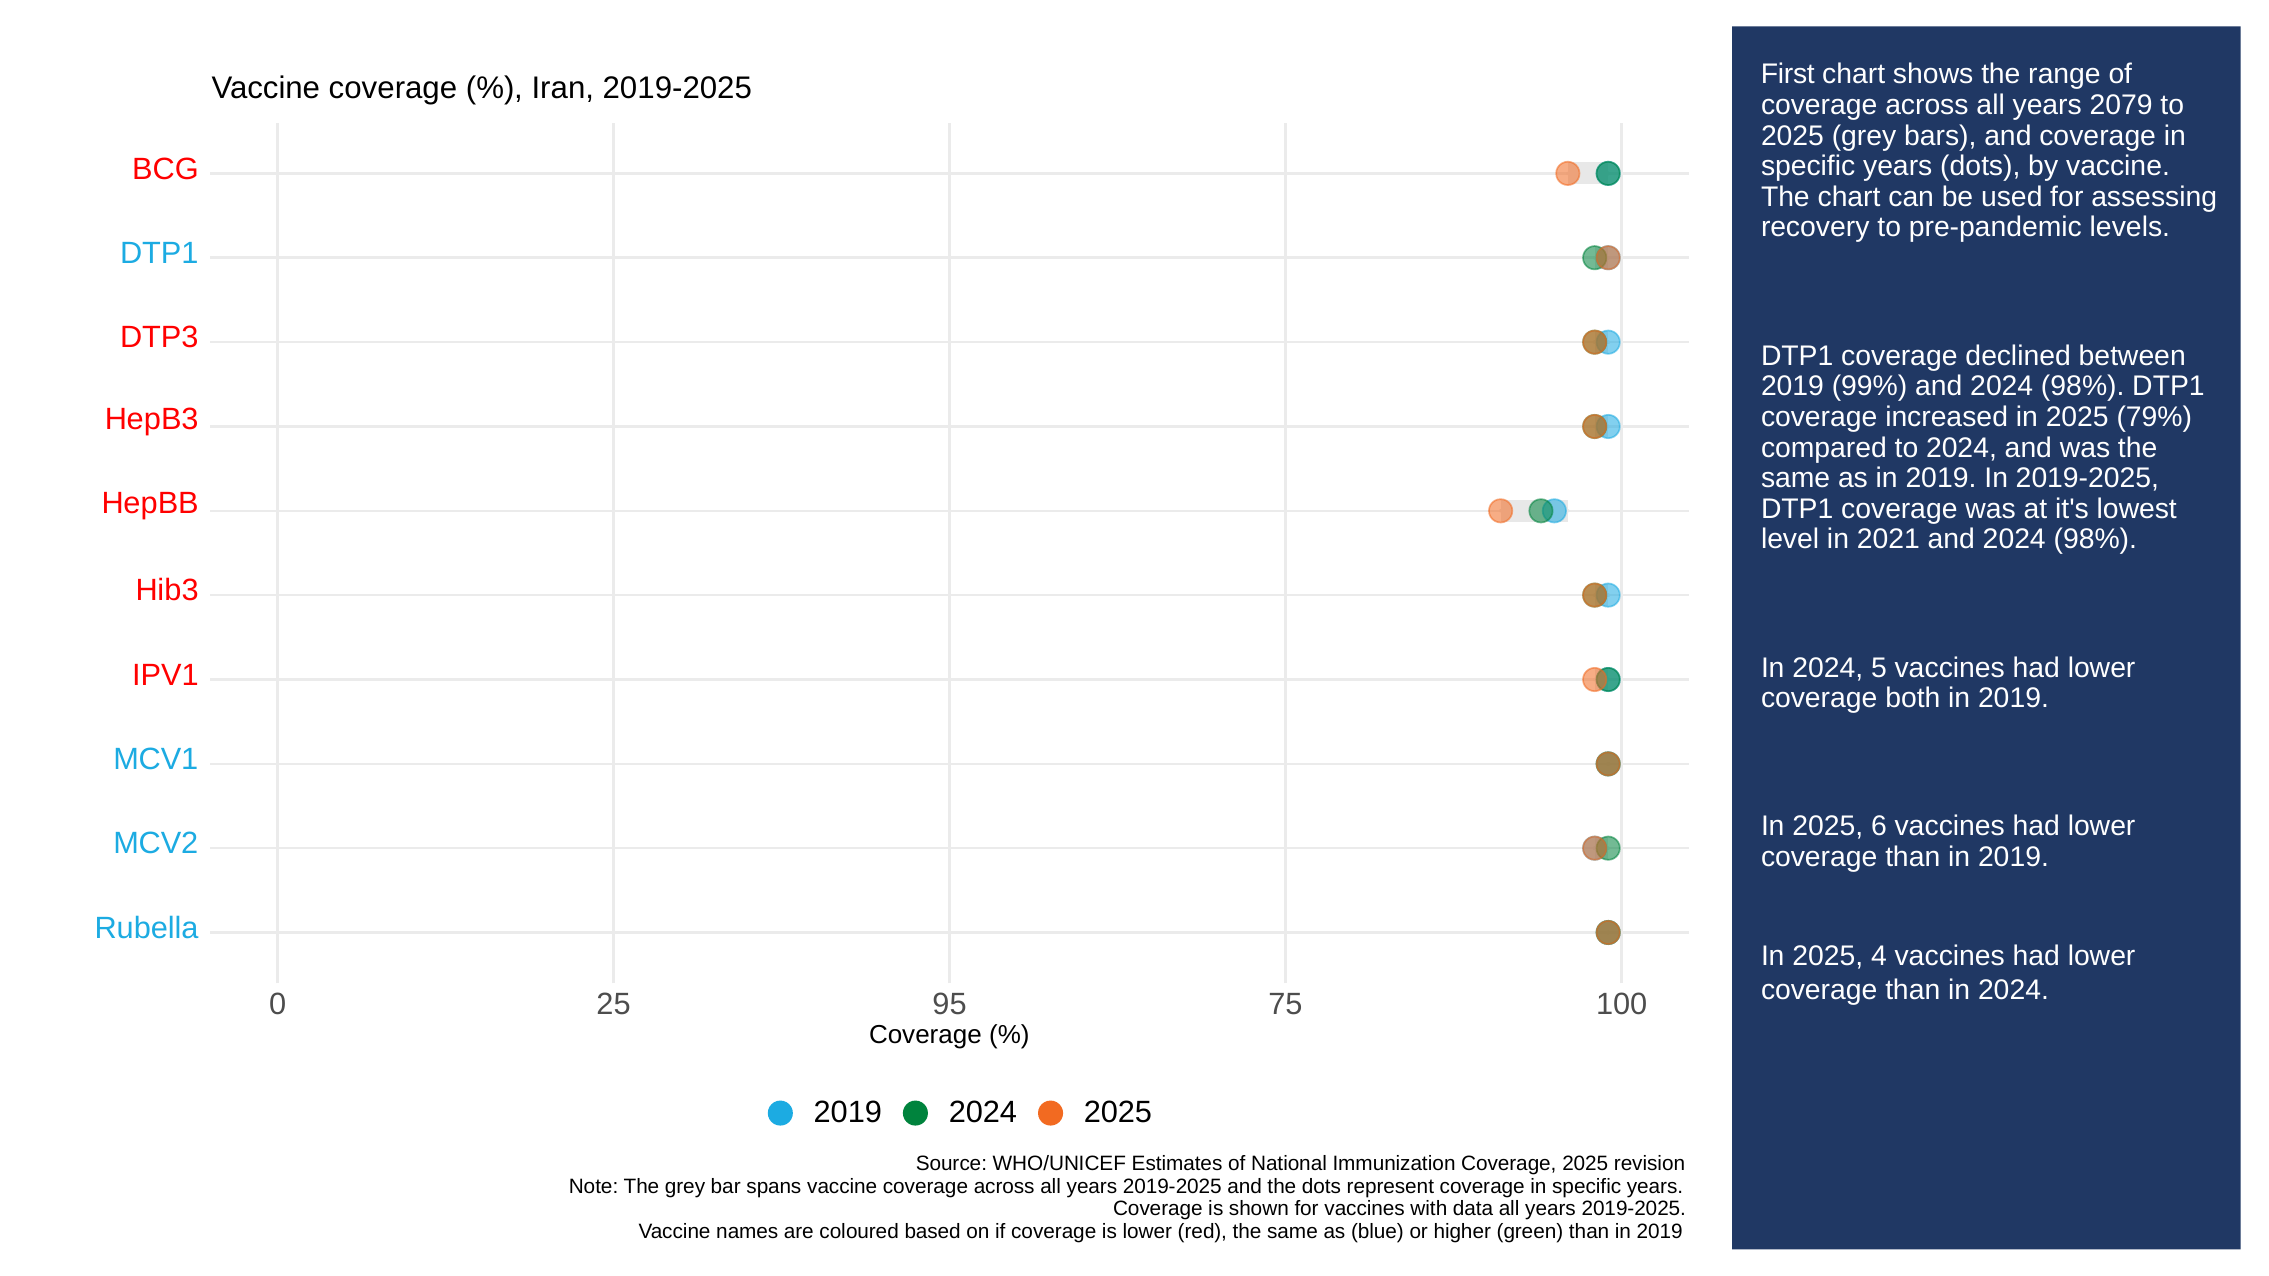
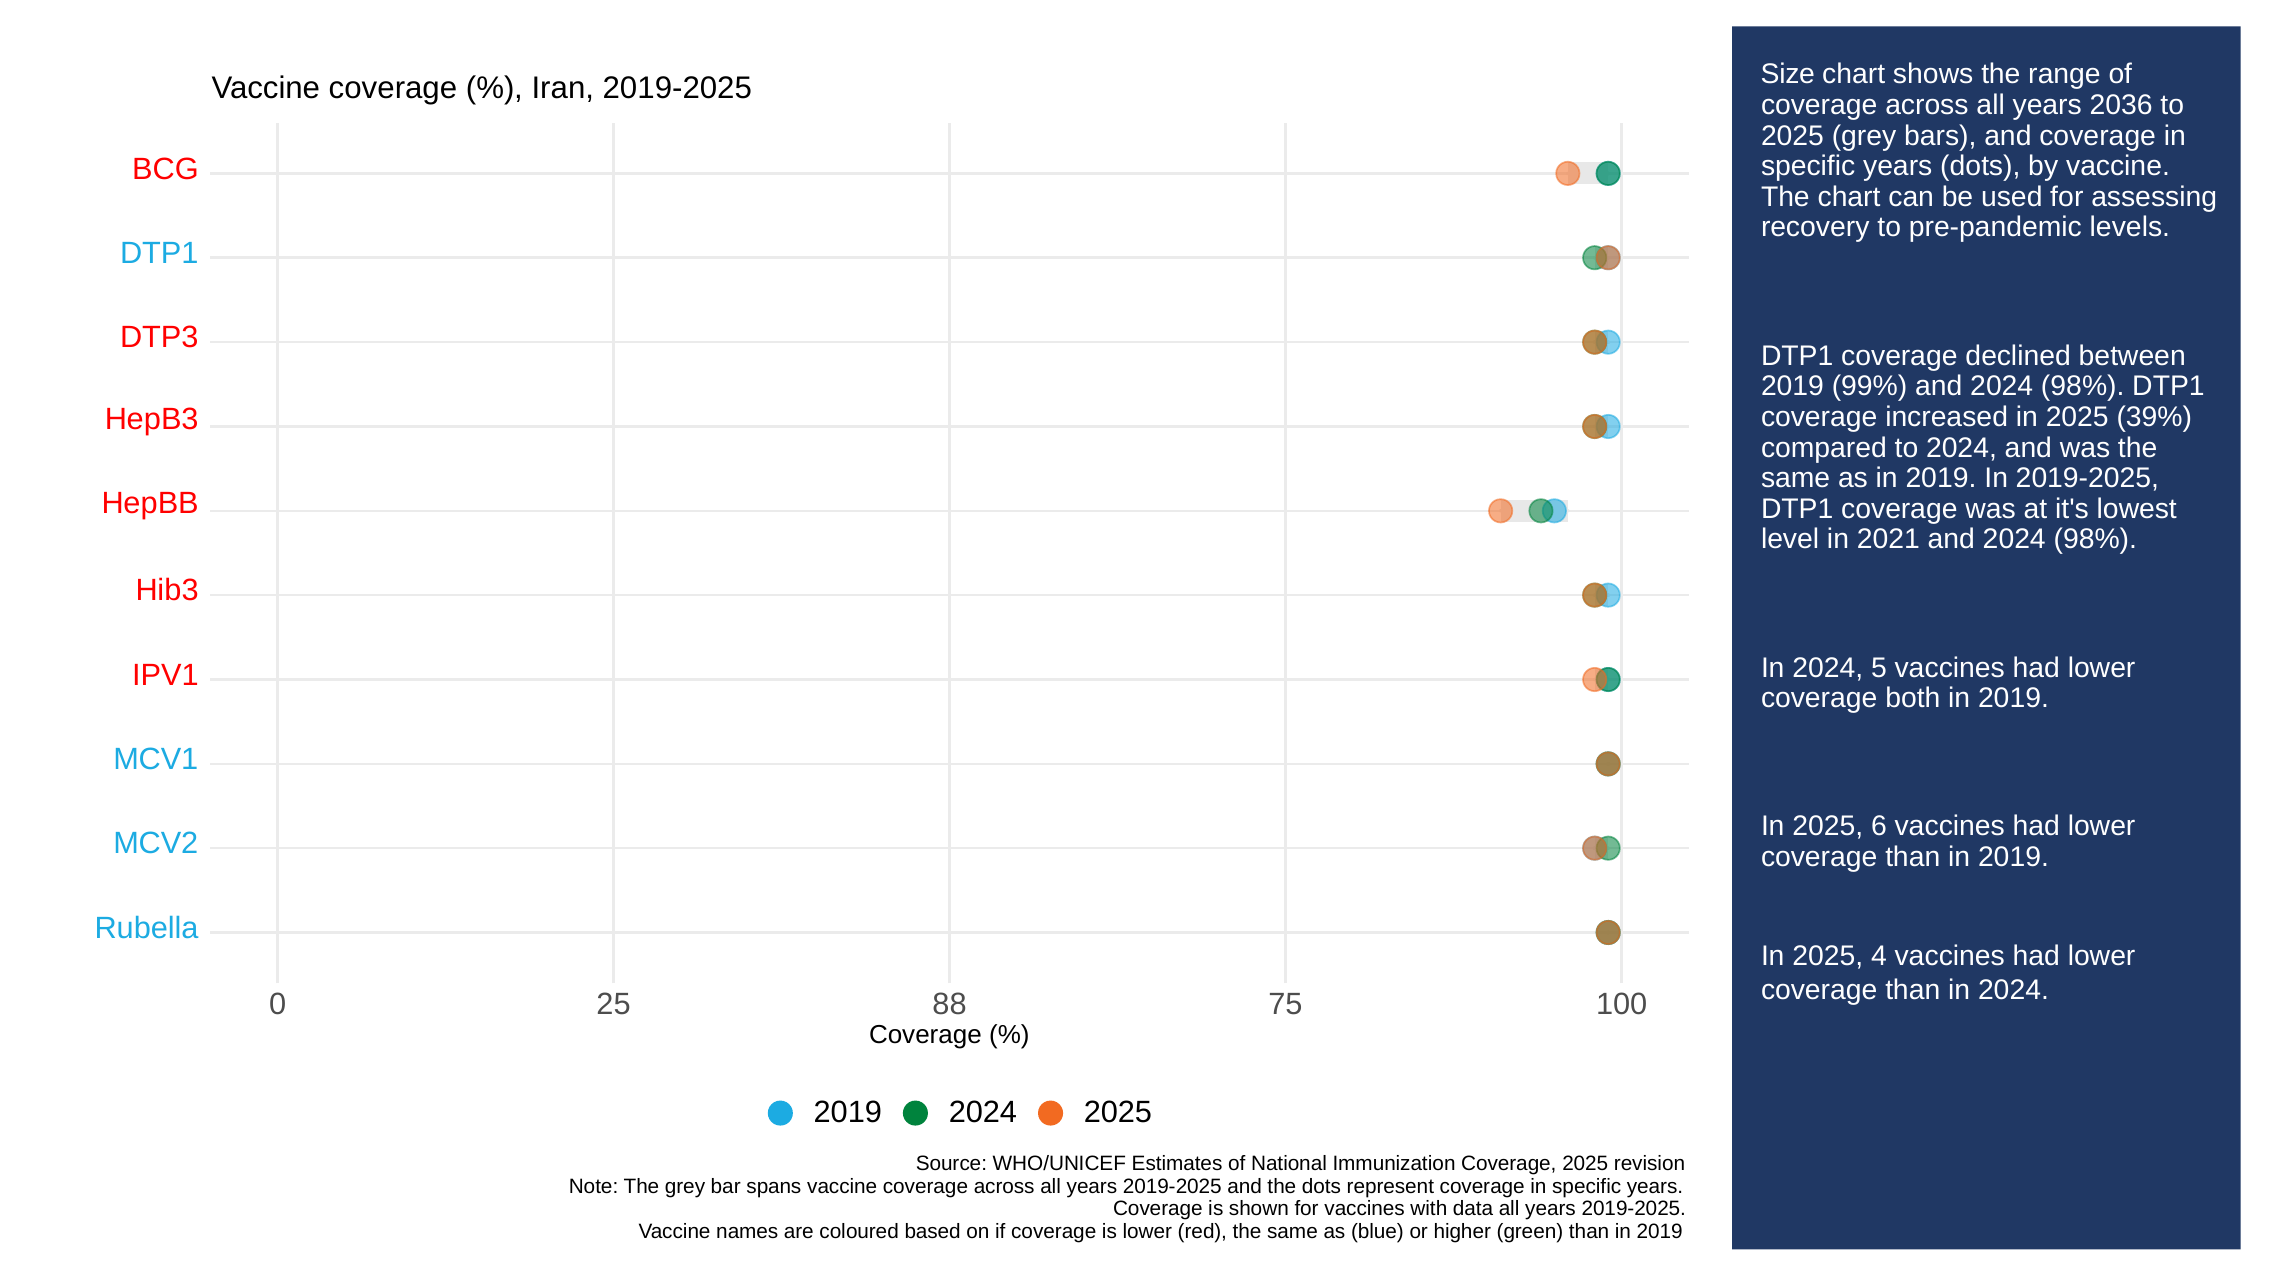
First: First -> Size (1788, 75)
2079: 2079 -> 2036 (2121, 105)
79%: 79% -> 39% (2154, 417)
95: 95 -> 88 (950, 1005)
